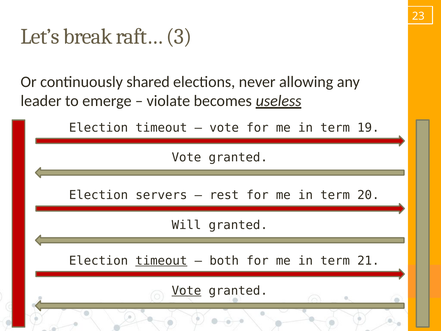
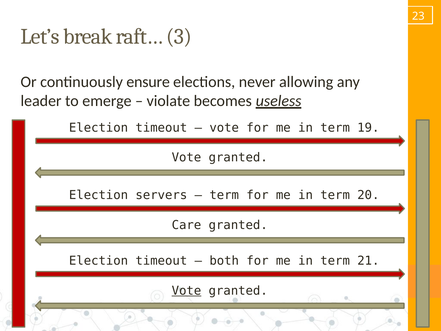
shared: shared -> ensure (148, 82)
rest: rest -> term (224, 195)
Will: Will -> Care (186, 225)
timeout underline: present -> none (161, 261)
